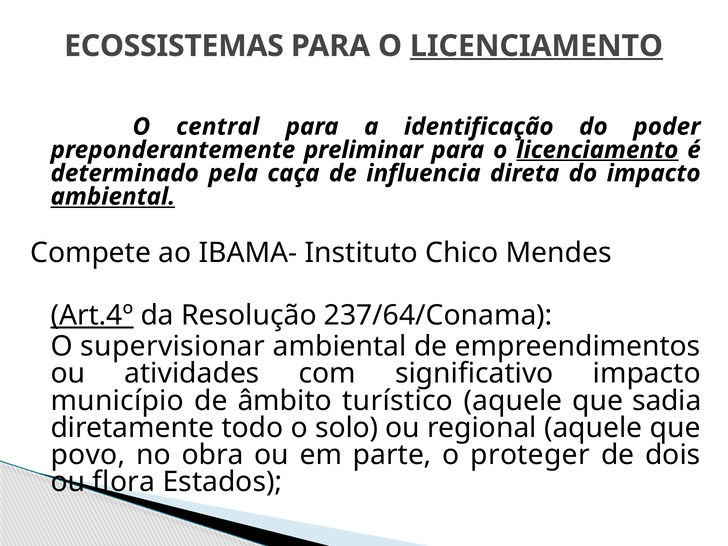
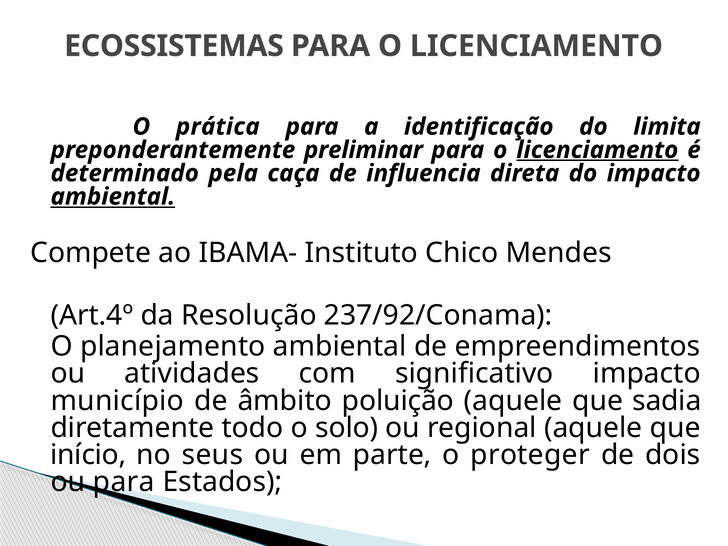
LICENCIAMENTO underline: present -> none (536, 46)
central: central -> prática (218, 127)
poder: poder -> limita (667, 127)
Art.4º underline: present -> none (92, 315)
237/64/Conama: 237/64/Conama -> 237/92/Conama (438, 315)
supervisionar: supervisionar -> planejamento (173, 346)
turístico: turístico -> poluição (398, 401)
povo: povo -> início (88, 455)
obra: obra -> seus (213, 455)
ou flora: flora -> para (124, 482)
